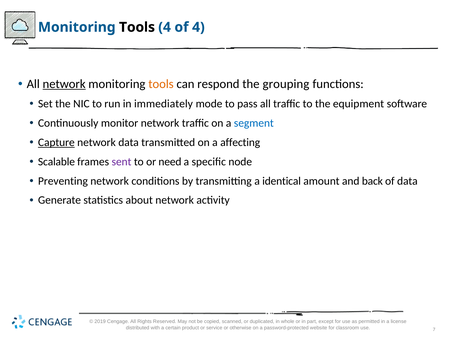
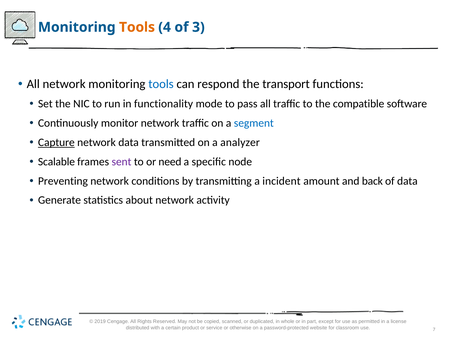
Tools colour: black -> orange (137, 27)
of 4: 4 -> 3 (198, 27)
network underline: present -> none (64, 84)
tools colour: orange -> blue (161, 84)
grouping: grouping -> transport (286, 84)
immediately: immediately -> functionality (164, 104)
equipment: equipment -> compatible (359, 104)
affecting: affecting -> analyzer (240, 143)
identical: identical -> incident (281, 181)
